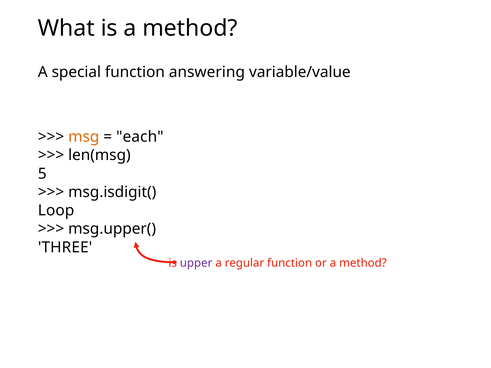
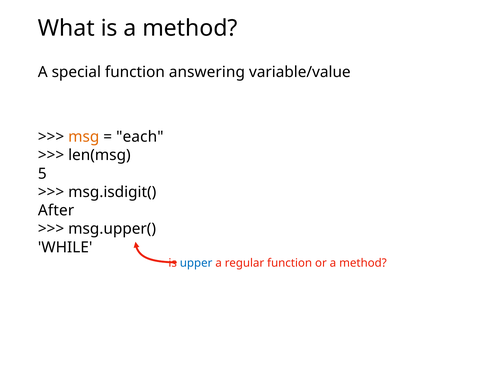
Loop: Loop -> After (56, 211)
THREE: THREE -> WHILE (65, 248)
upper colour: purple -> blue (196, 263)
